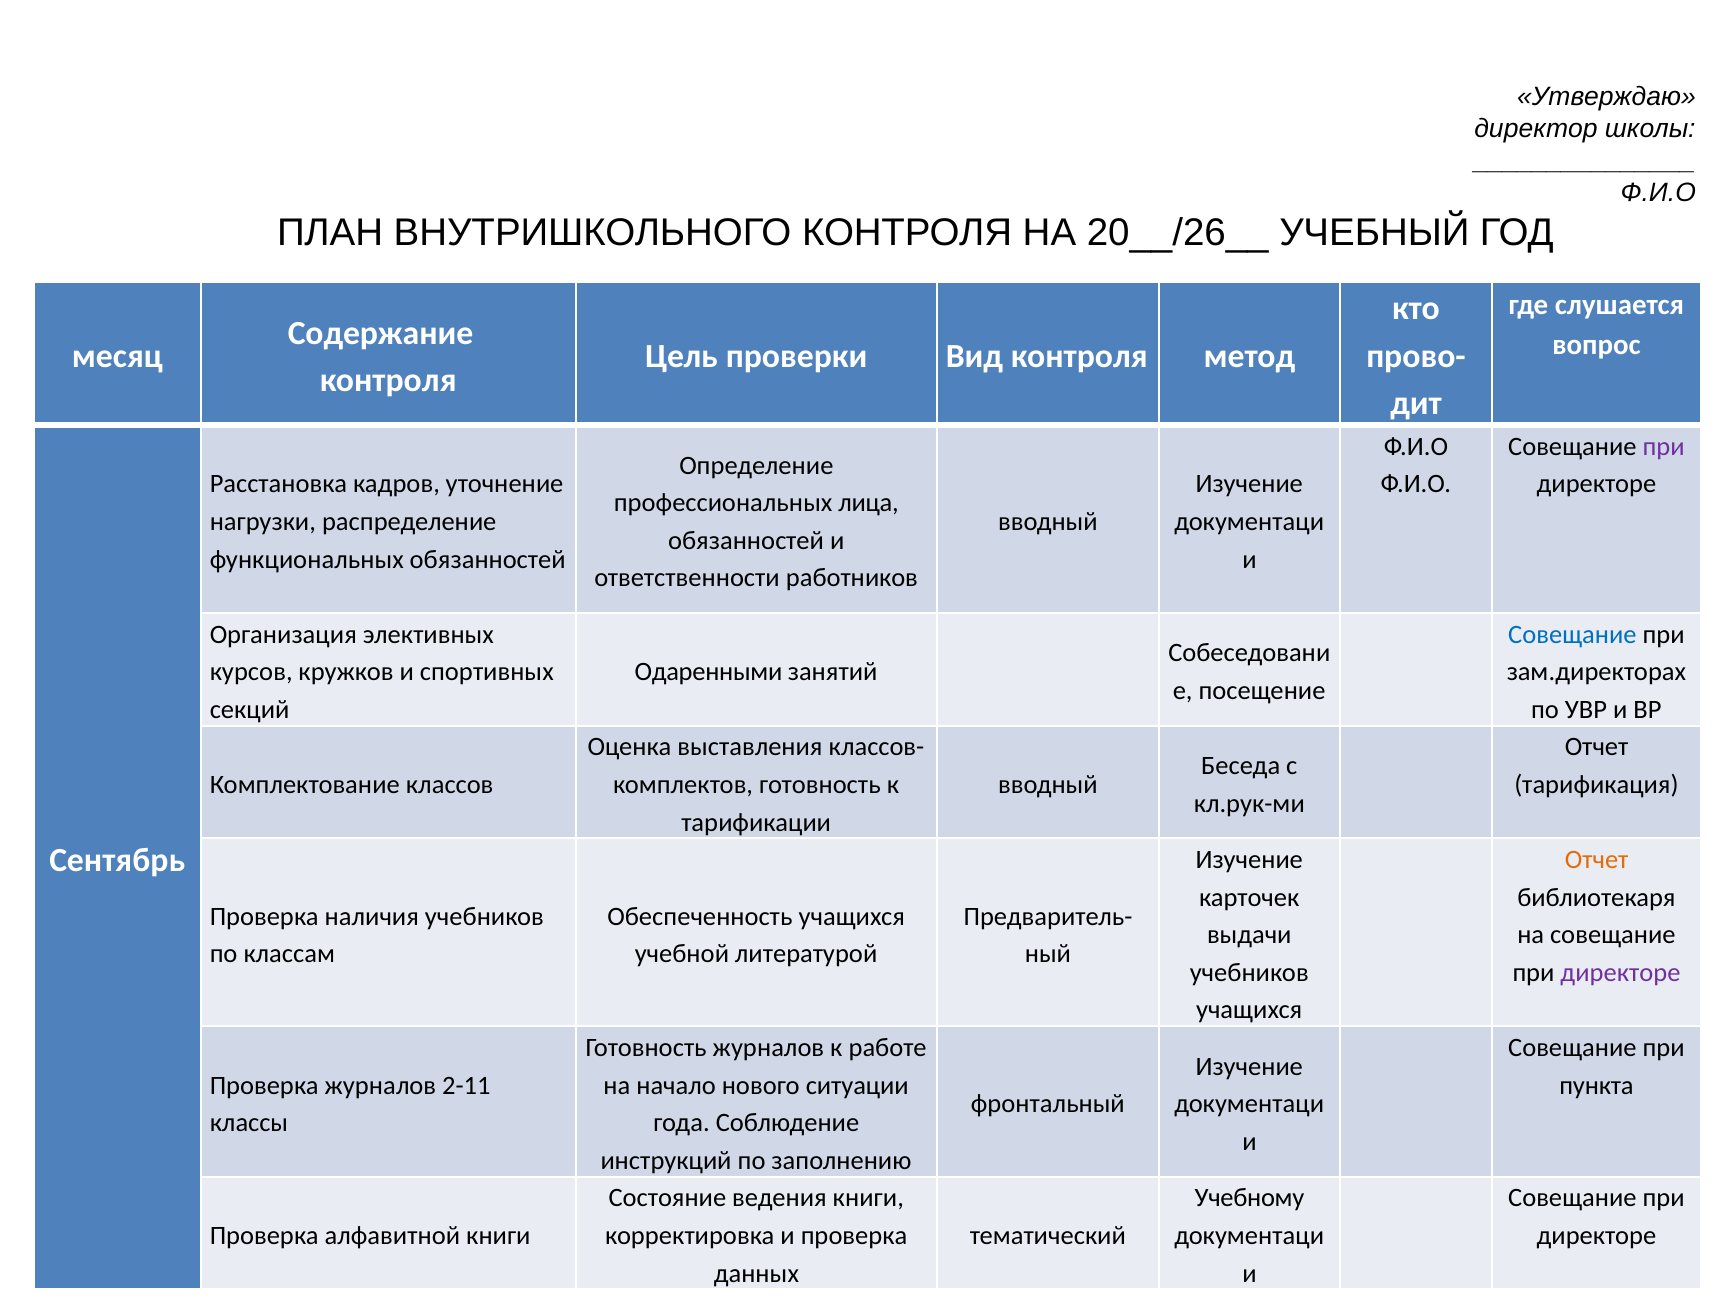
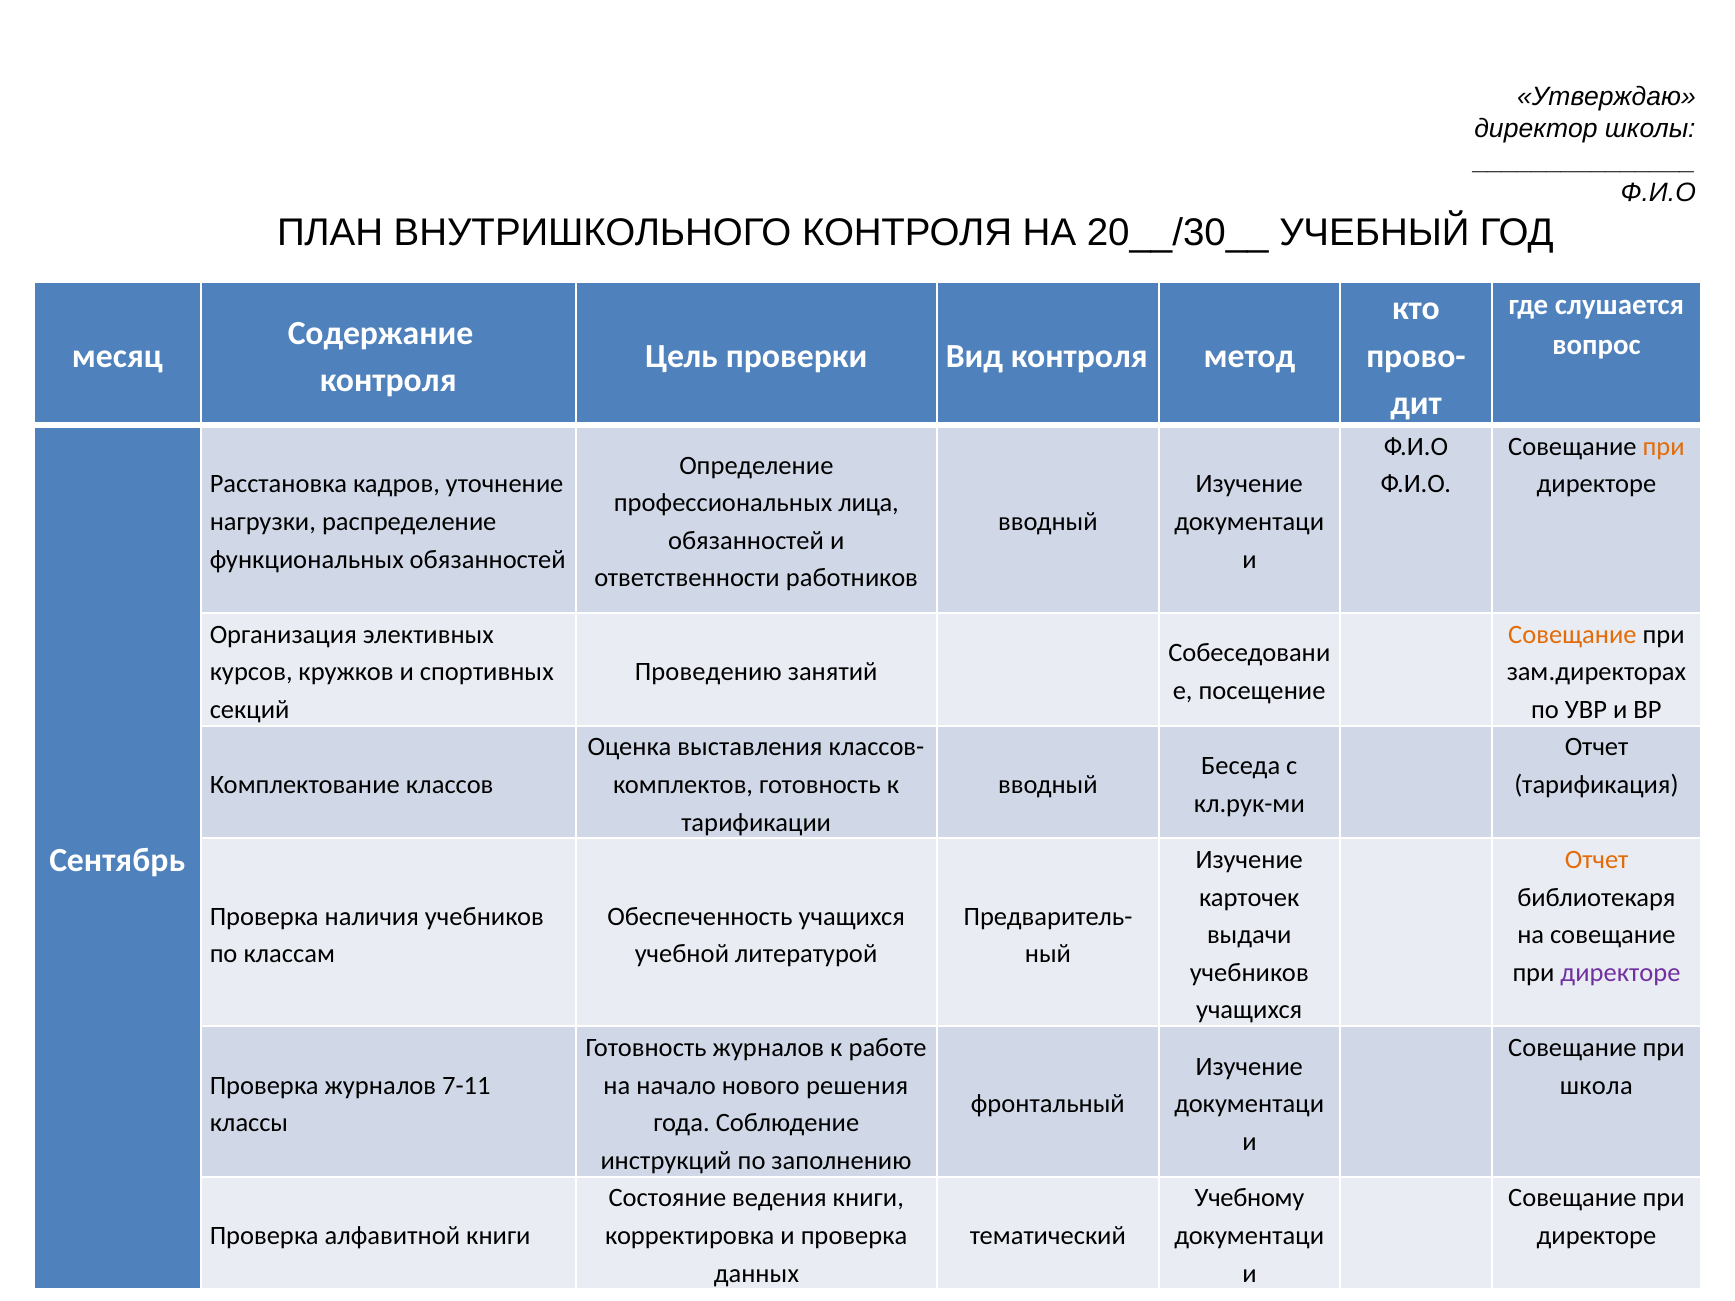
20__/26__: 20__/26__ -> 20__/30__ (1178, 232)
при colour: purple -> orange (1664, 447)
Совещание colour: blue -> orange (1572, 635)
Одаренными: Одаренными -> Проведению (708, 672)
2-11: 2-11 -> 7-11 (466, 1086)
ситуации: ситуации -> решения (857, 1086)
пункта: пункта -> школа (1596, 1086)
